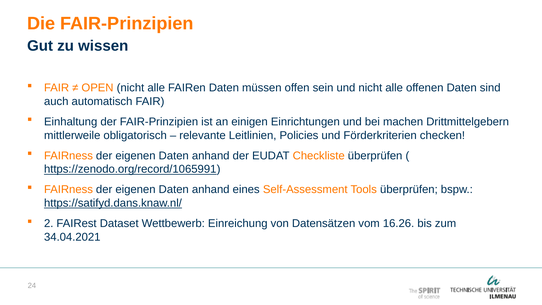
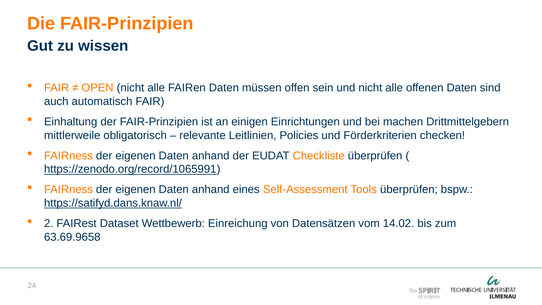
16.26: 16.26 -> 14.02 (399, 223)
34.04.2021: 34.04.2021 -> 63.69.9658 (72, 237)
